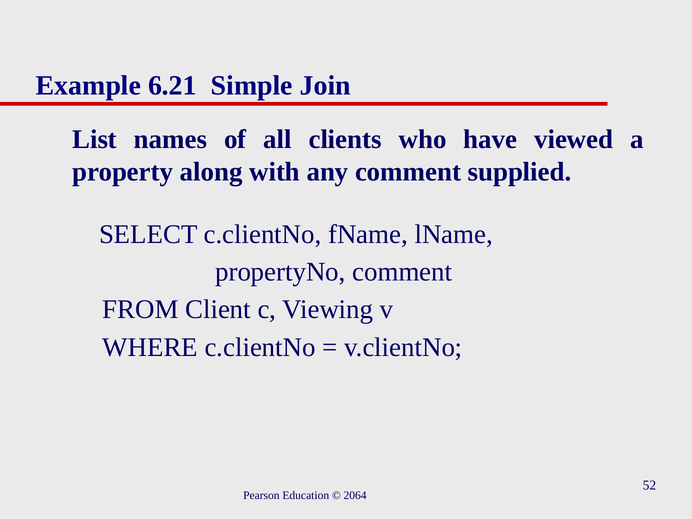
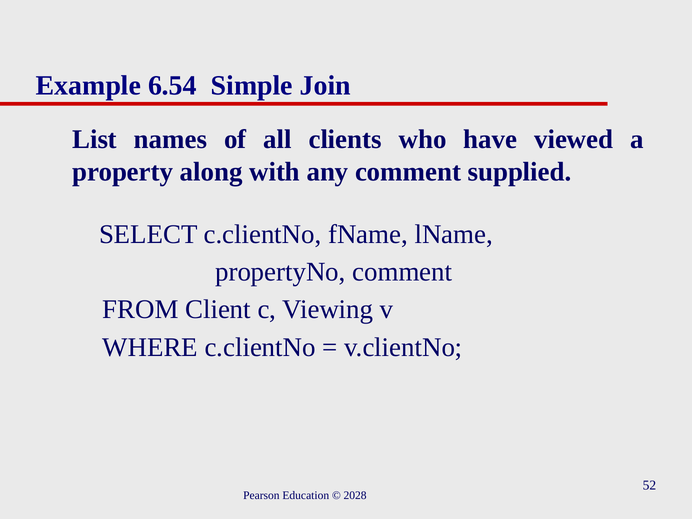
6.21: 6.21 -> 6.54 (172, 86)
2064: 2064 -> 2028 (355, 495)
